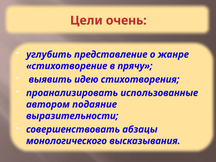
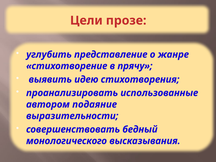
очень: очень -> прозе (126, 21)
абзацы: абзацы -> бедный (140, 129)
